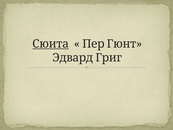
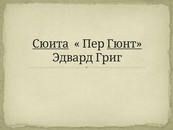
Гюнт underline: none -> present (125, 44)
